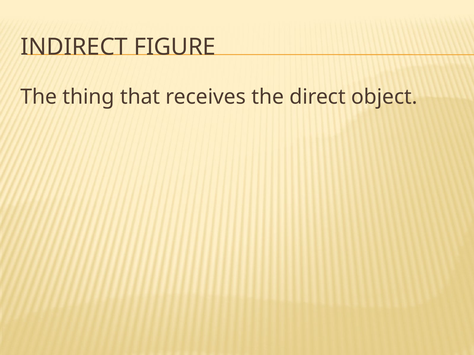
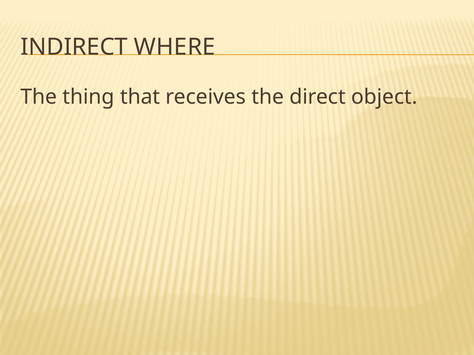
FIGURE: FIGURE -> WHERE (175, 47)
